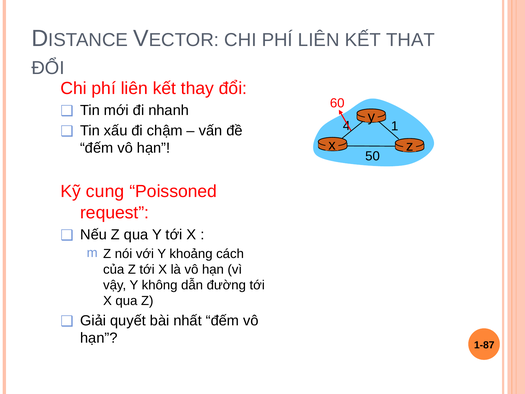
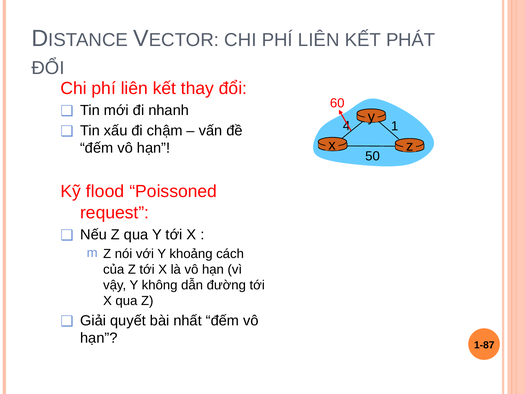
THAT: THAT -> PHÁT (411, 40)
cung: cung -> flood (105, 191)
